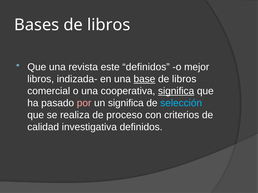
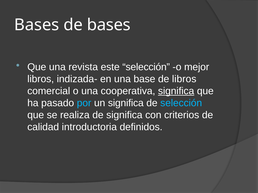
Bases de libros: libros -> bases (109, 25)
este definidos: definidos -> selección (146, 67)
base underline: present -> none (144, 79)
por colour: pink -> light blue (84, 103)
de proceso: proceso -> significa (124, 115)
investigativa: investigativa -> introductoria (89, 127)
